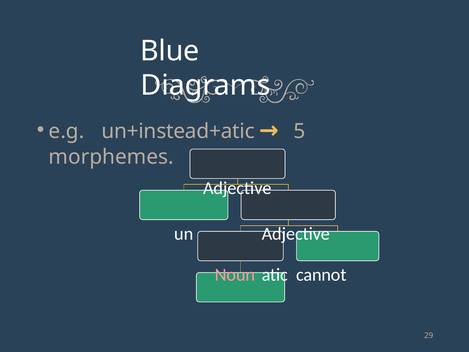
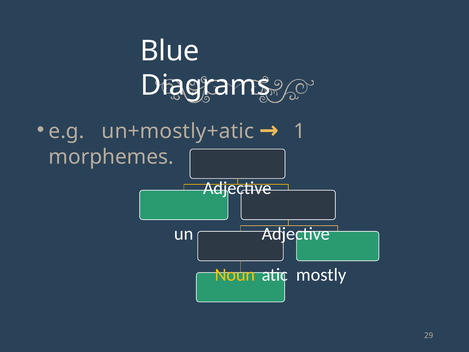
un+instead+atic: un+instead+atic -> un+mostly+atic (178, 131)
5: 5 -> 1 (299, 131)
Noun colour: pink -> yellow (235, 275)
cannot: cannot -> mostly (321, 275)
